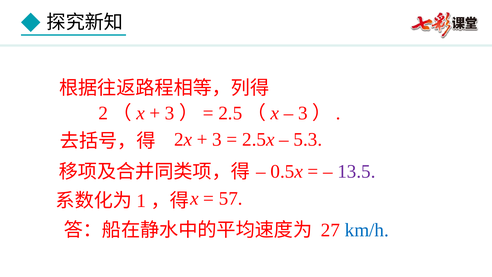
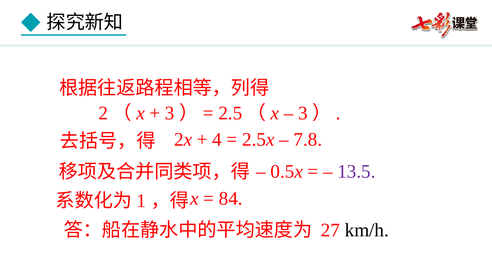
3: 3 -> 4 (217, 140)
5.3: 5.3 -> 7.8 (308, 140)
57: 57 -> 84 (231, 198)
km/h colour: blue -> black (367, 230)
